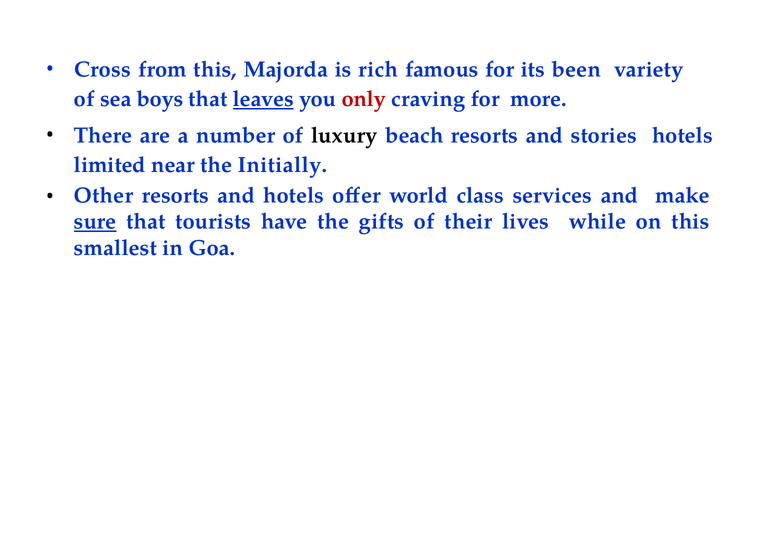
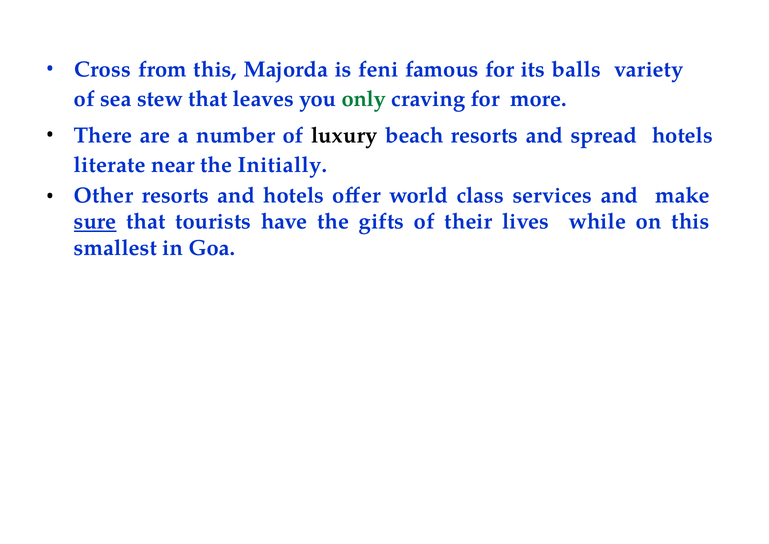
rich: rich -> feni (378, 69)
been: been -> balls (576, 69)
boys: boys -> stew (160, 99)
leaves underline: present -> none (263, 99)
only colour: red -> green (364, 99)
stories: stories -> spread (604, 135)
limited: limited -> literate (110, 165)
